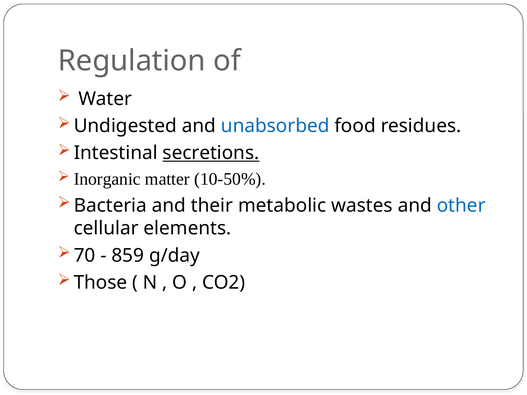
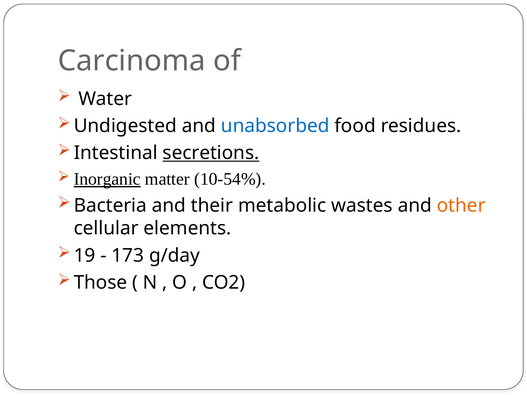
Regulation: Regulation -> Carcinoma (132, 61)
Inorganic underline: none -> present (107, 179)
10-50%: 10-50% -> 10-54% (230, 179)
other colour: blue -> orange (461, 206)
70: 70 -> 19 (85, 256)
859: 859 -> 173 (128, 256)
